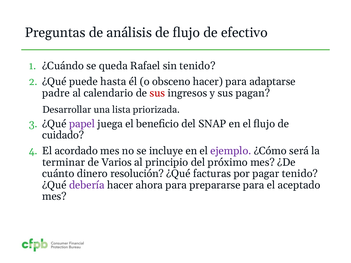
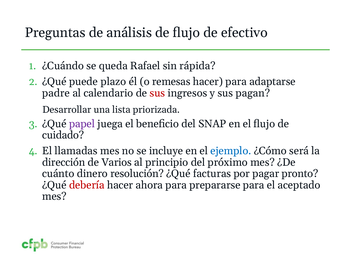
sin tenido: tenido -> rápida (197, 66)
hasta: hasta -> plazo (113, 82)
obsceno: obsceno -> remesas (171, 82)
acordado: acordado -> llamadas (76, 151)
ejemplo colour: purple -> blue (231, 151)
terminar: terminar -> dirección (64, 162)
pagar tenido: tenido -> pronto (300, 174)
debería colour: purple -> red (87, 185)
